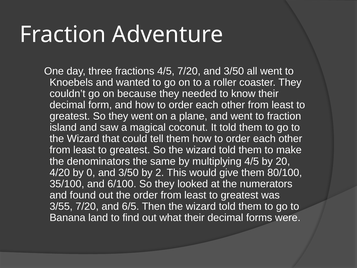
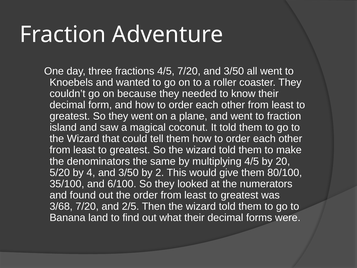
4/20: 4/20 -> 5/20 (60, 172)
0: 0 -> 4 (91, 172)
3/55: 3/55 -> 3/68 (61, 206)
6/5: 6/5 -> 2/5 (131, 206)
